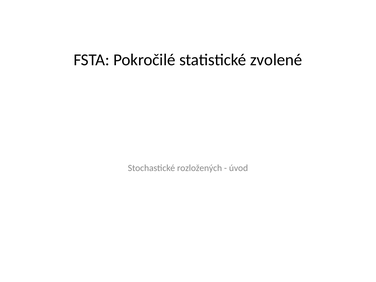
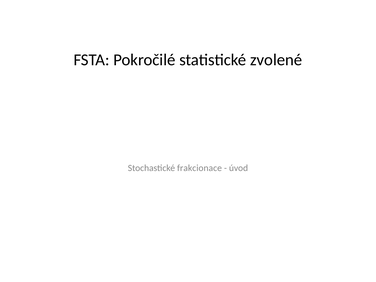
rozložených: rozložených -> frakcionace (199, 168)
